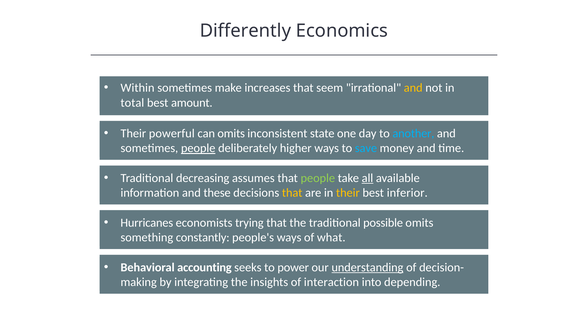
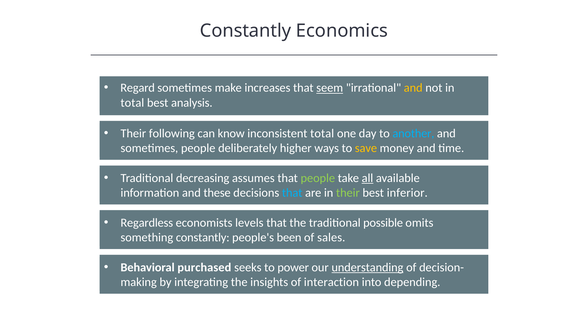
Differently: Differently -> Constantly (245, 31)
Within: Within -> Regard (138, 88)
seem underline: none -> present (330, 88)
amount: amount -> analysis (192, 103)
powerful: powerful -> following (172, 133)
can omits: omits -> know (231, 133)
inconsistent state: state -> total (322, 133)
people underline: present -> none (198, 148)
save colour: light blue -> yellow (366, 148)
that colour: yellow -> light blue (292, 193)
their colour: yellow -> light green (348, 193)
Hurricanes: Hurricanes -> Regardless (147, 223)
trying: trying -> levels (249, 223)
people's ways: ways -> been (289, 237)
what: what -> sales (331, 237)
accounting: accounting -> purchased (204, 267)
